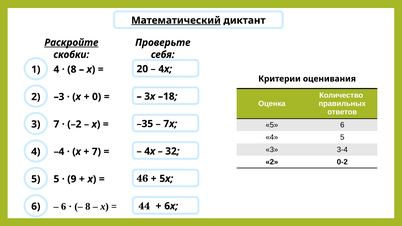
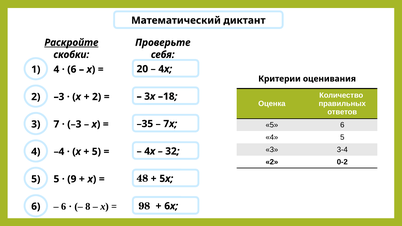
Математический underline: present -> none (176, 20)
8: 8 -> 6 (72, 69)
0: 0 -> 2 (97, 97)
–2: –2 -> –3 (74, 124)
7: 7 -> 5 (96, 152)
46: 46 -> 48 (142, 179)
44: 44 -> 98 (144, 206)
